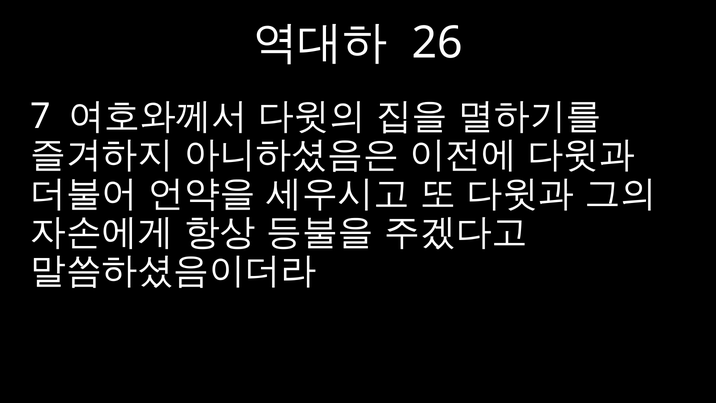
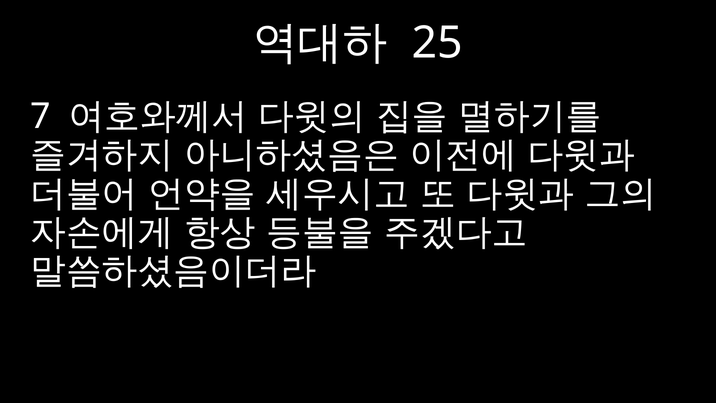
26: 26 -> 25 (437, 43)
